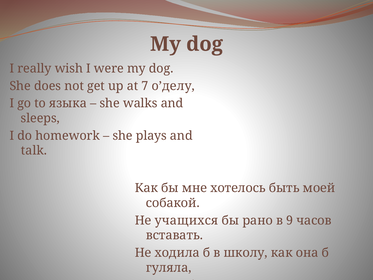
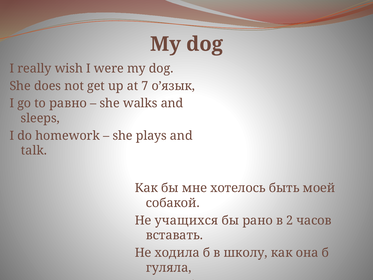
o’делу: o’делу -> o’язык (173, 86)
языка: языка -> равно (68, 103)
9: 9 -> 2 (290, 220)
